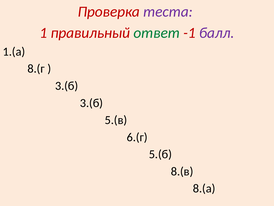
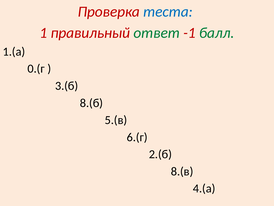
теста colour: purple -> blue (168, 12)
балл colour: purple -> green (217, 33)
8.(г: 8.(г -> 0.(г (36, 69)
3.(б: 3.(б -> 8.(б (91, 103)
5.(б: 5.(б -> 2.(б (160, 154)
8.(а: 8.(а -> 4.(а (204, 188)
